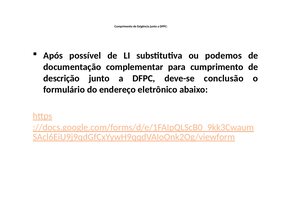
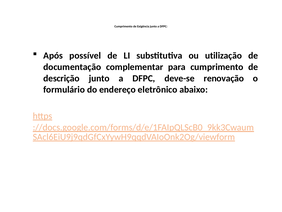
podemos: podemos -> utilização (224, 56)
conclusão: conclusão -> renovação (224, 78)
